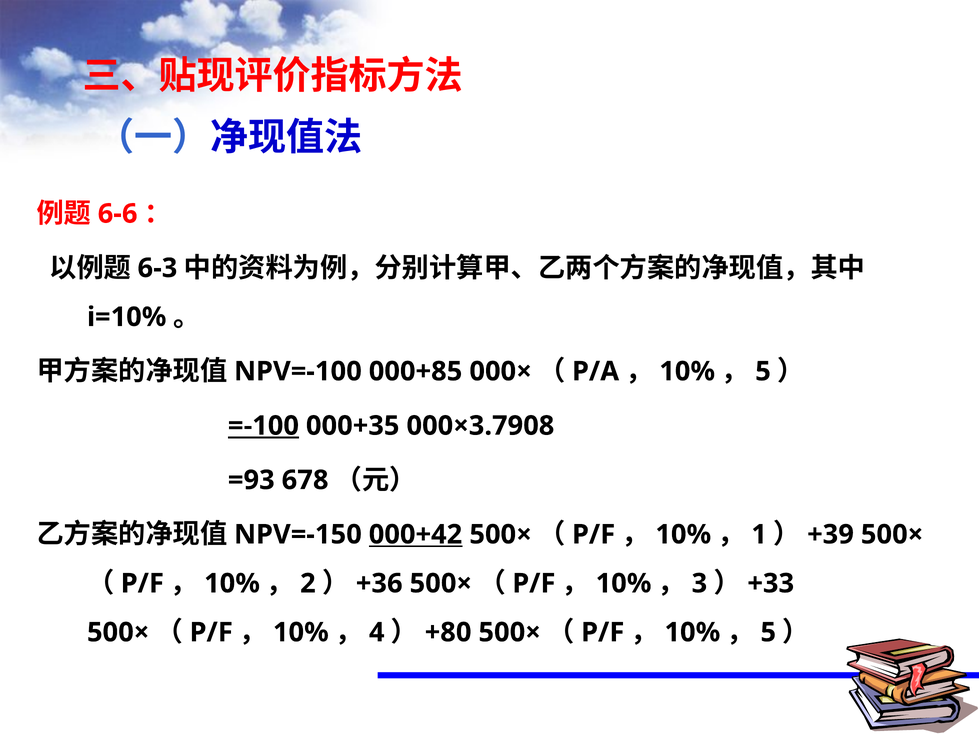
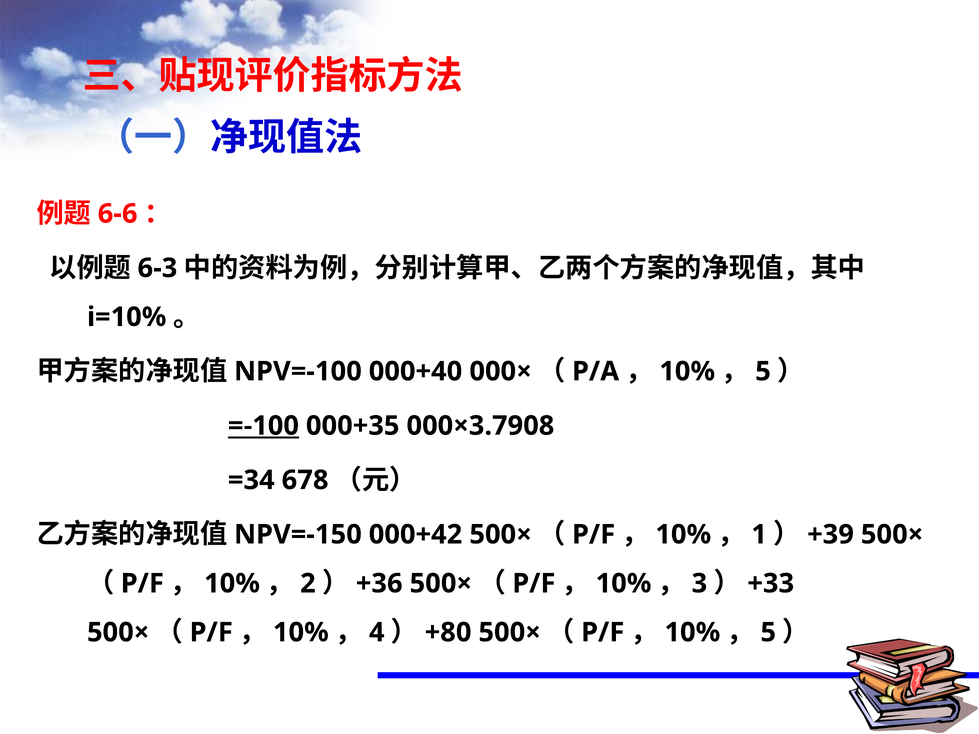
000+85: 000+85 -> 000+40 (416, 372)
=93: =93 -> =34 (251, 480)
000+42 underline: present -> none (416, 535)
